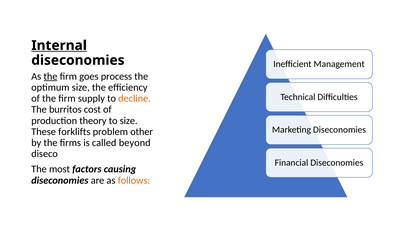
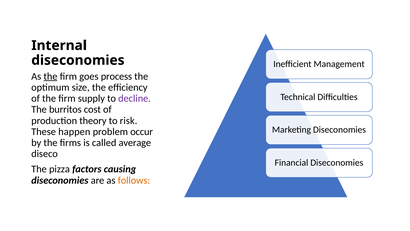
Internal underline: present -> none (59, 45)
decline colour: orange -> purple (135, 98)
to size: size -> risk (129, 120)
forklifts: forklifts -> happen (74, 132)
other: other -> occur (142, 132)
beyond: beyond -> average (135, 143)
most: most -> pizza (59, 169)
